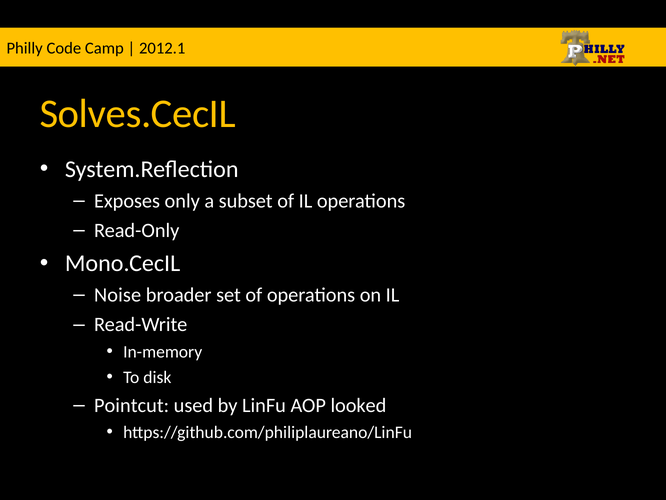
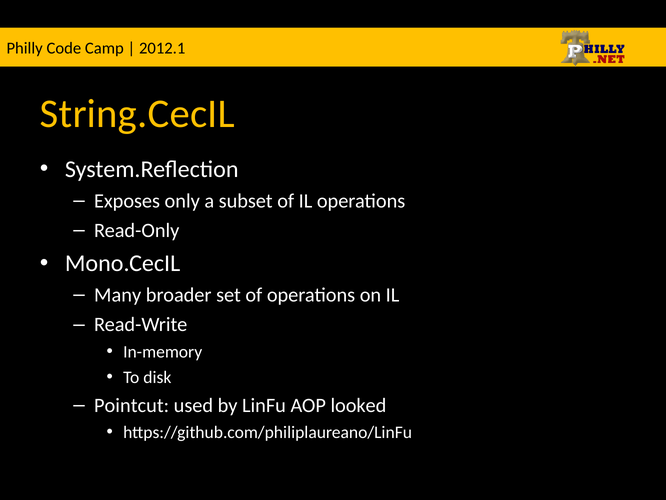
Solves.CecIL: Solves.CecIL -> String.CecIL (137, 114)
Noise: Noise -> Many (118, 295)
